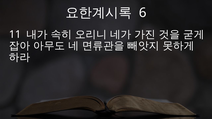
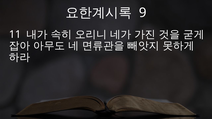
6: 6 -> 9 (143, 13)
